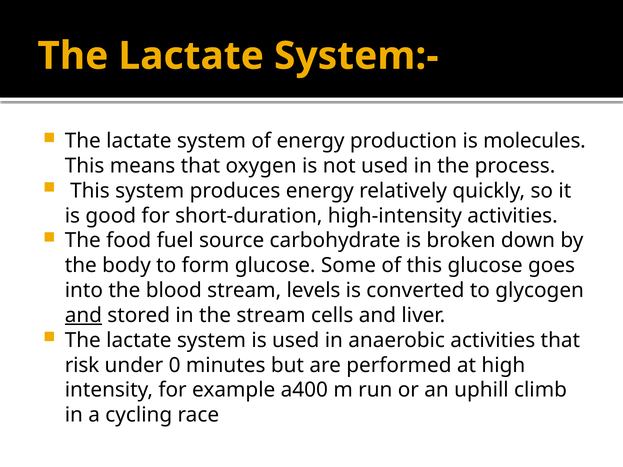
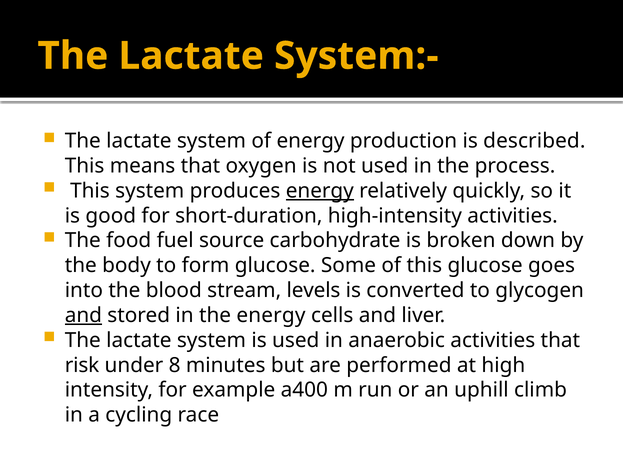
molecules: molecules -> described (534, 141)
energy underline: none -> present (320, 191)
the stream: stream -> energy (271, 316)
0: 0 -> 8 (175, 365)
